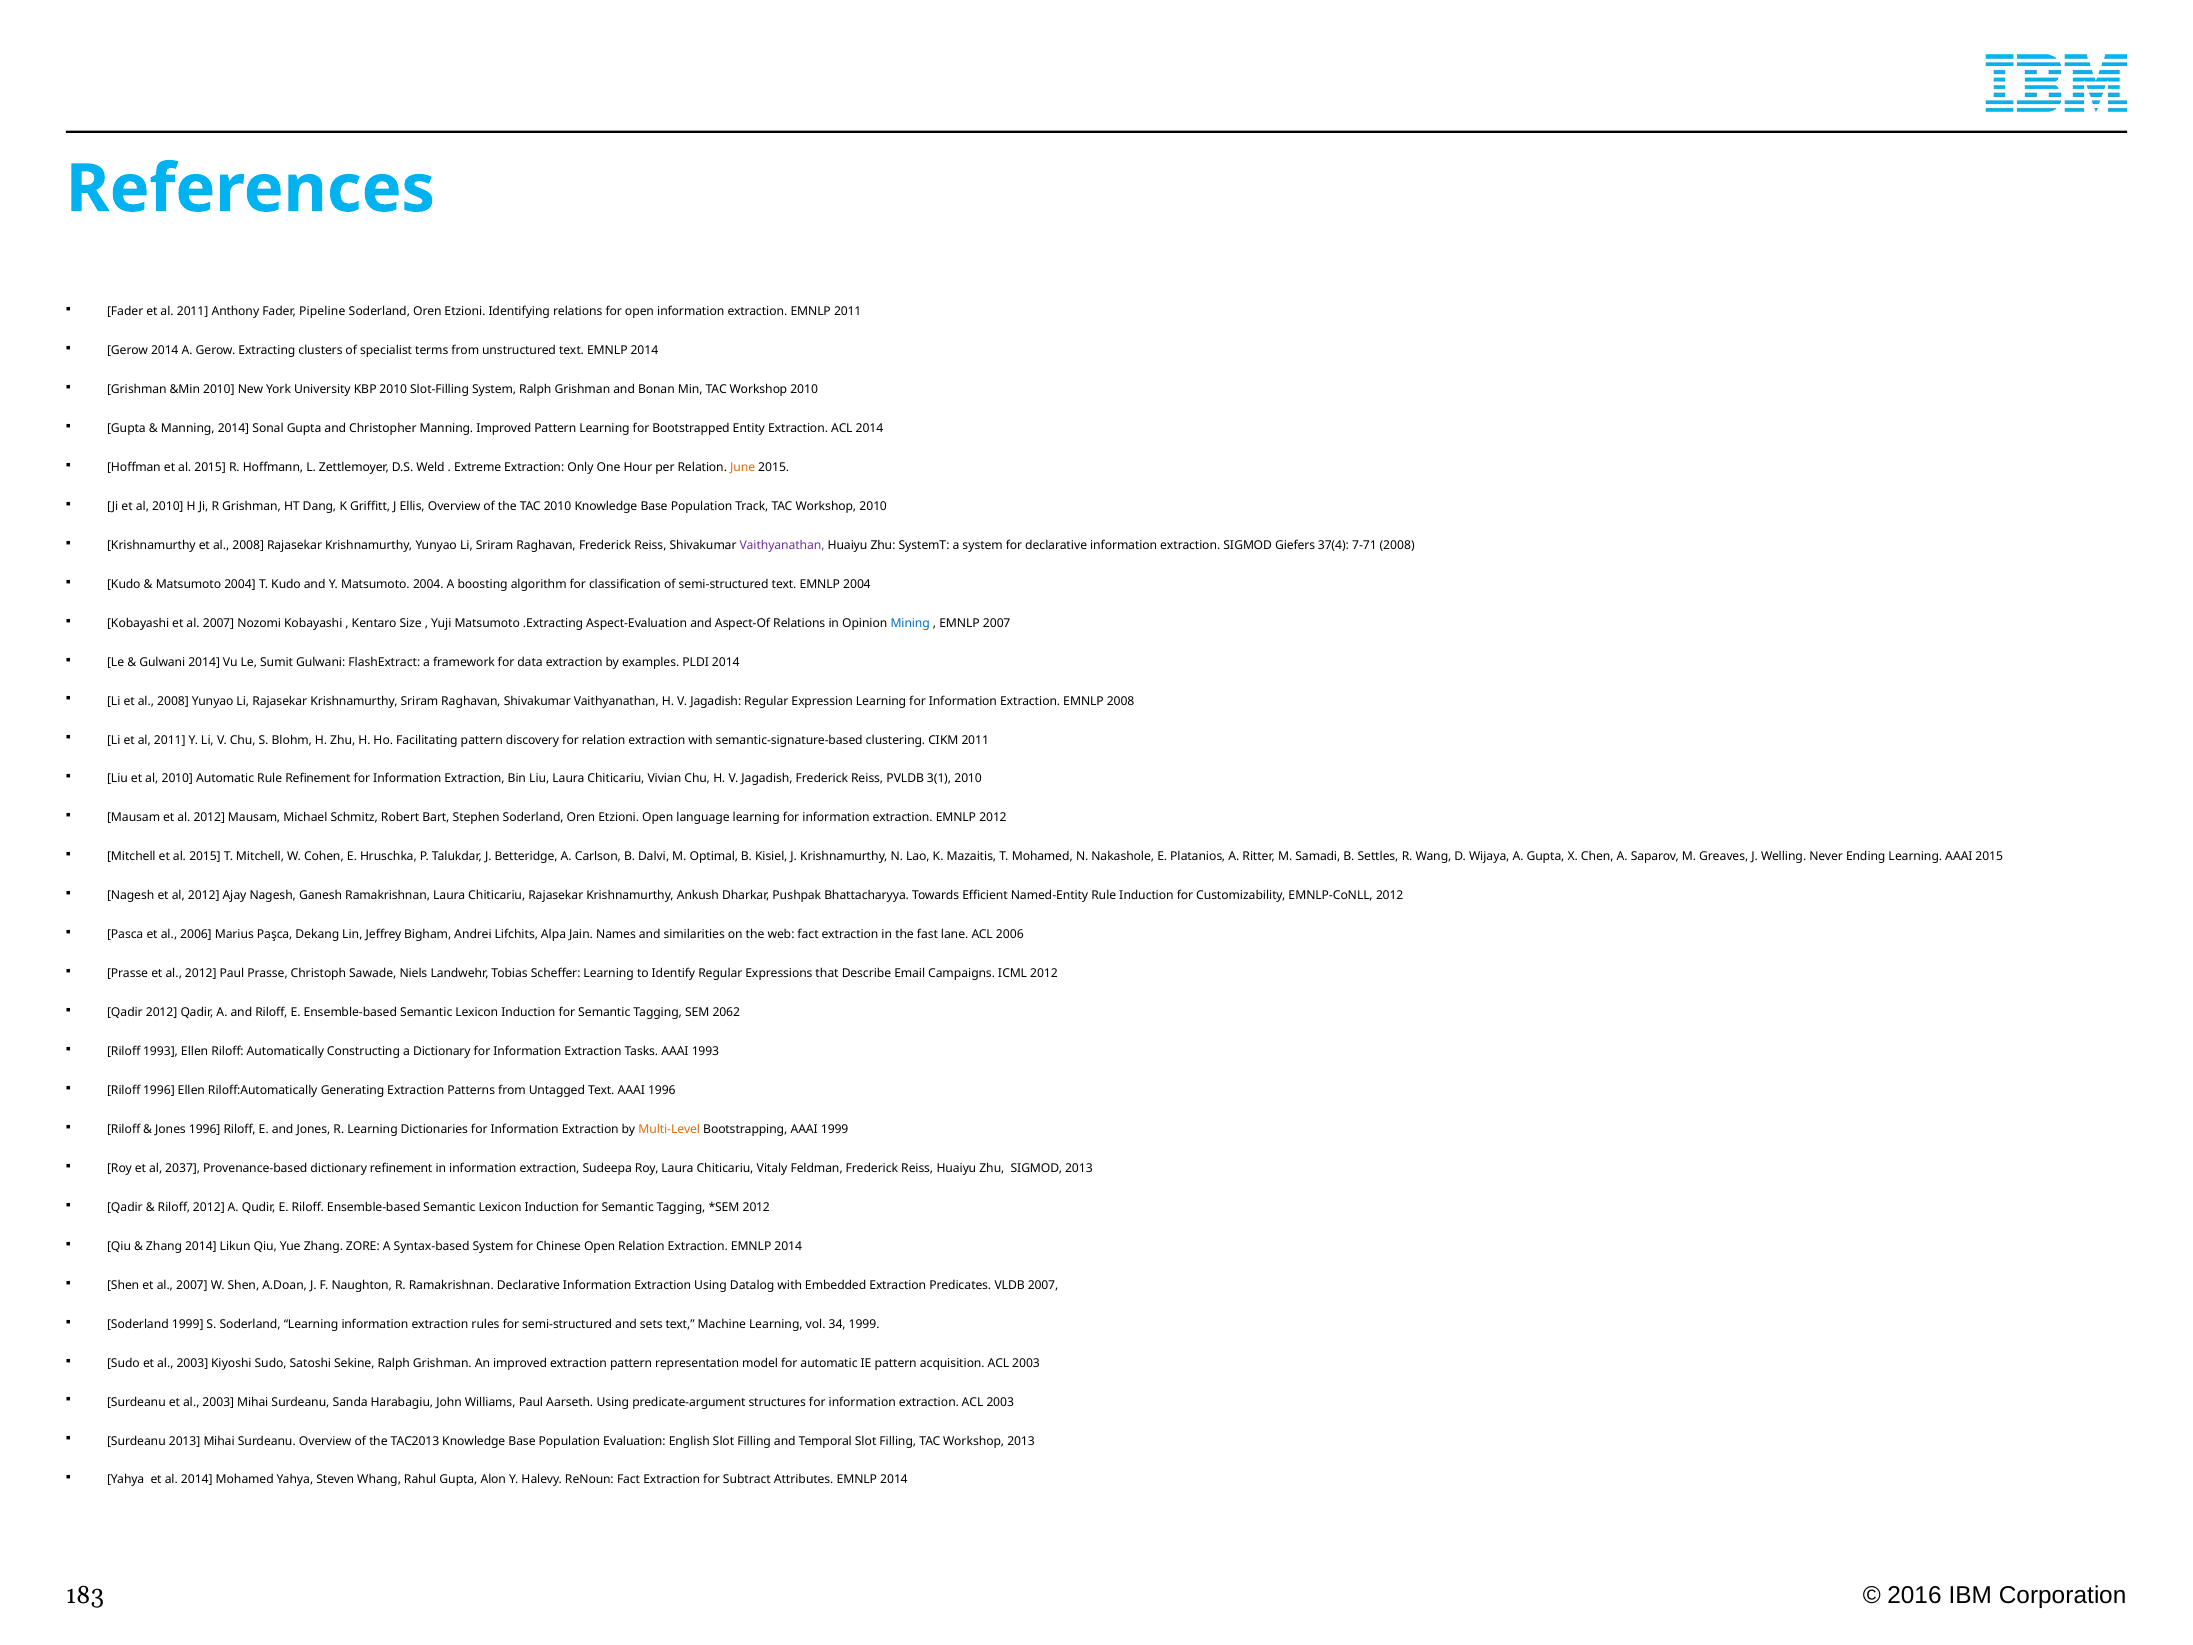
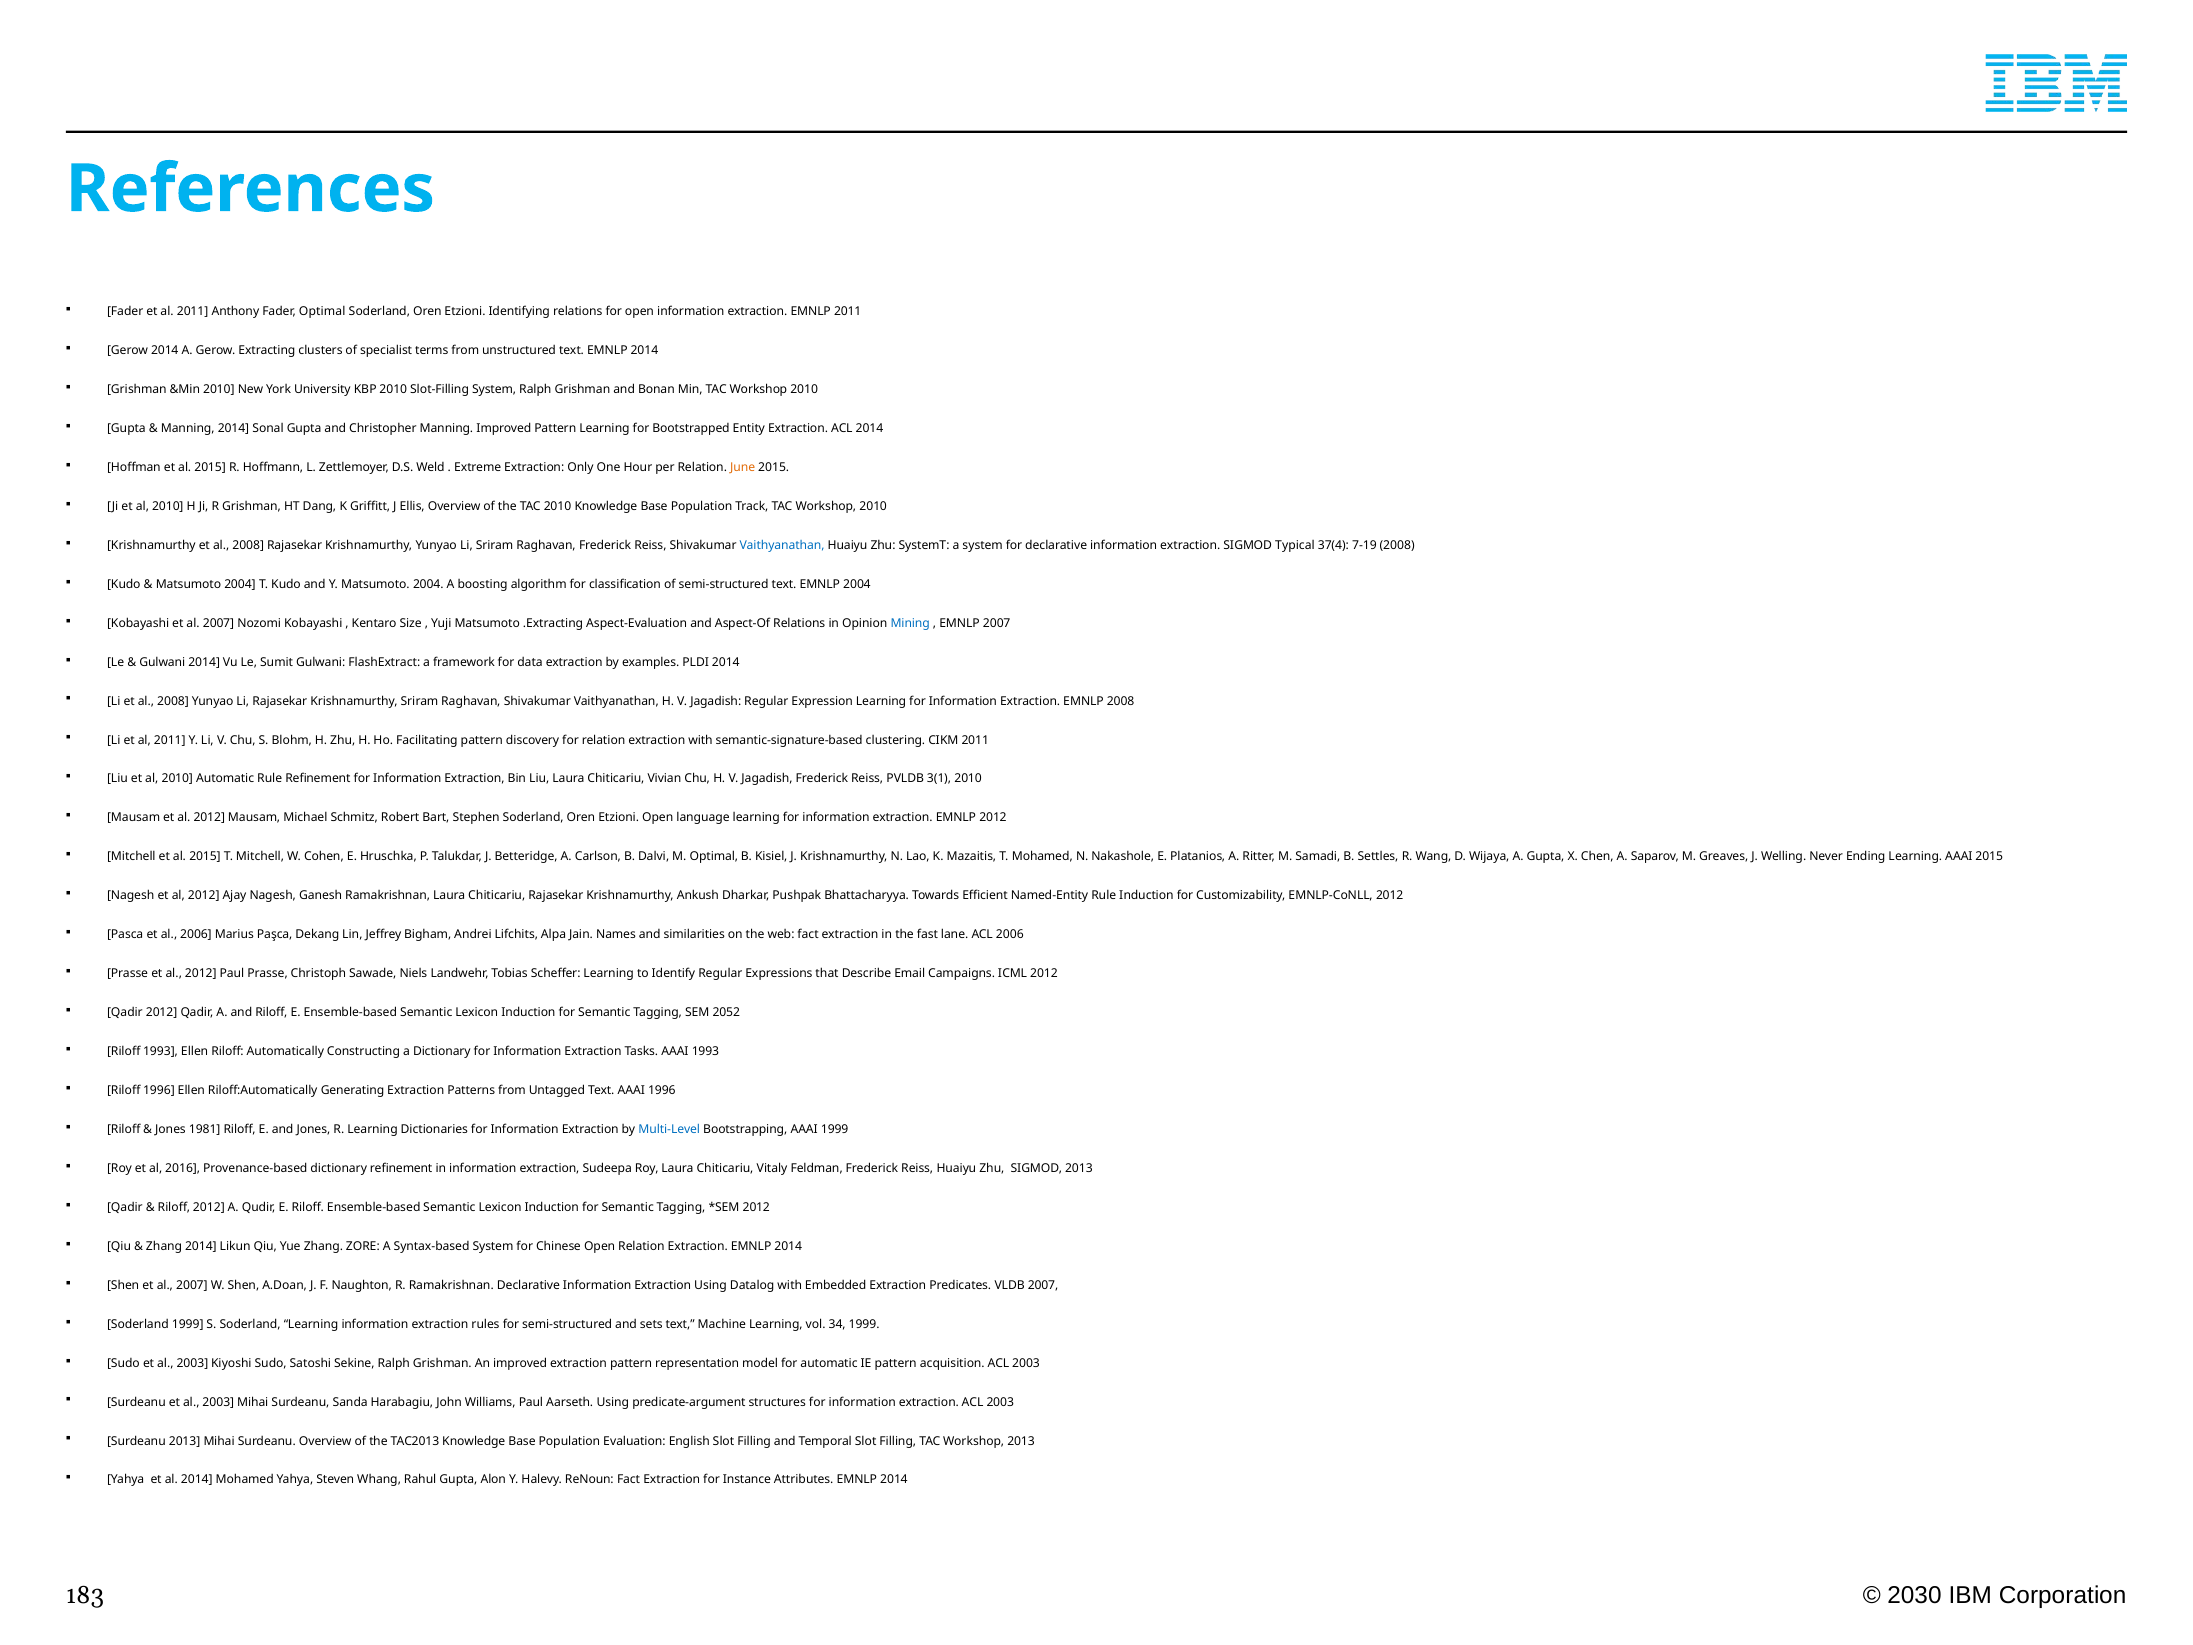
Fader Pipeline: Pipeline -> Optimal (322, 312)
Vaithyanathan colour: purple -> blue (782, 545)
Giefers: Giefers -> Typical (1295, 545)
7-71: 7-71 -> 7-19 (1364, 545)
2062: 2062 -> 2052 (726, 1012)
Jones 1996: 1996 -> 1981 (205, 1129)
Multi-Level colour: orange -> blue (669, 1129)
2037: 2037 -> 2016 (183, 1168)
Subtract: Subtract -> Instance (747, 1480)
2016: 2016 -> 2030 (1914, 1595)
